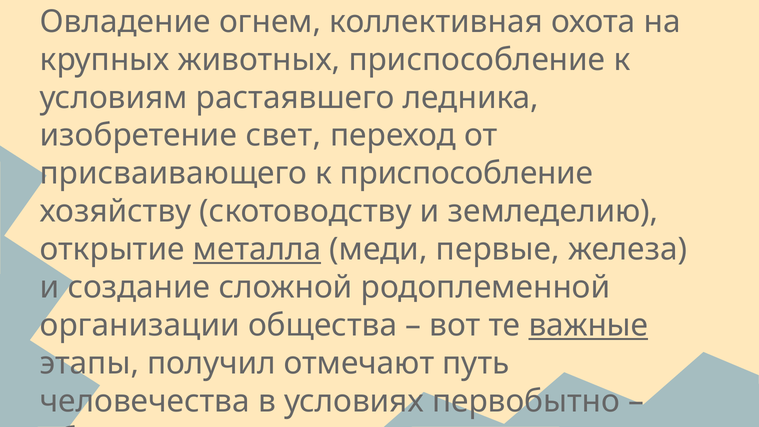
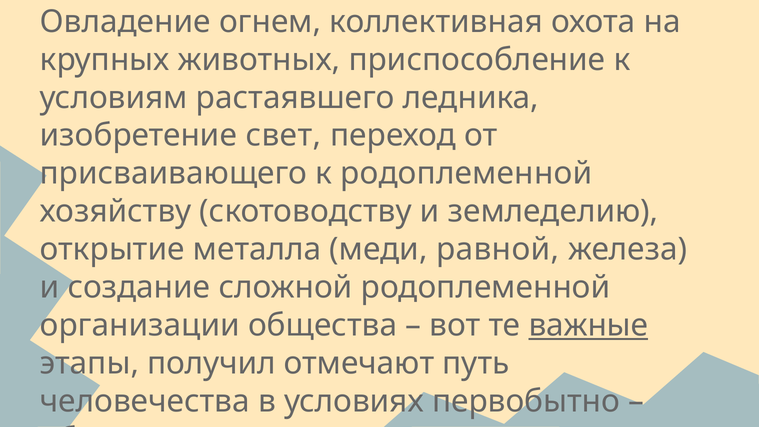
к приспособление: приспособление -> родоплеменной (466, 173)
металла underline: present -> none (257, 249)
первые: первые -> равной (498, 249)
